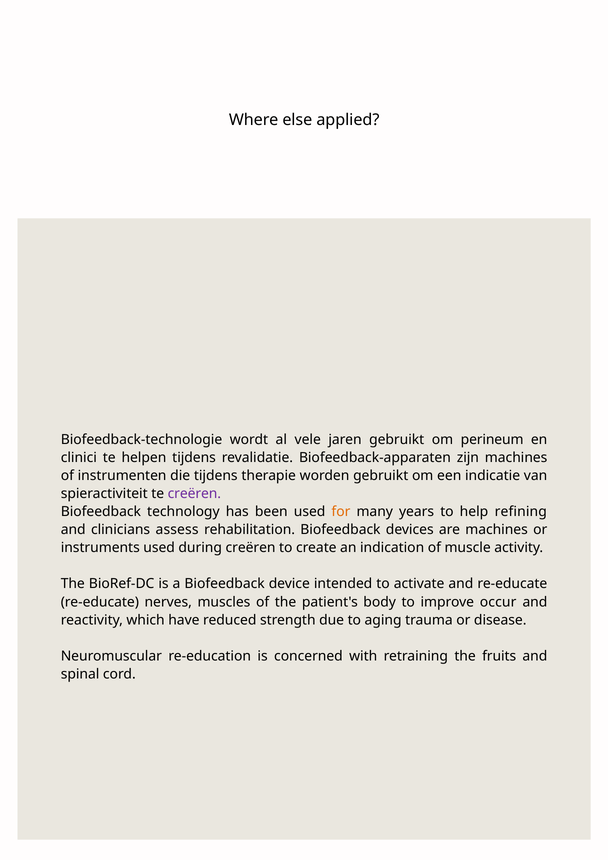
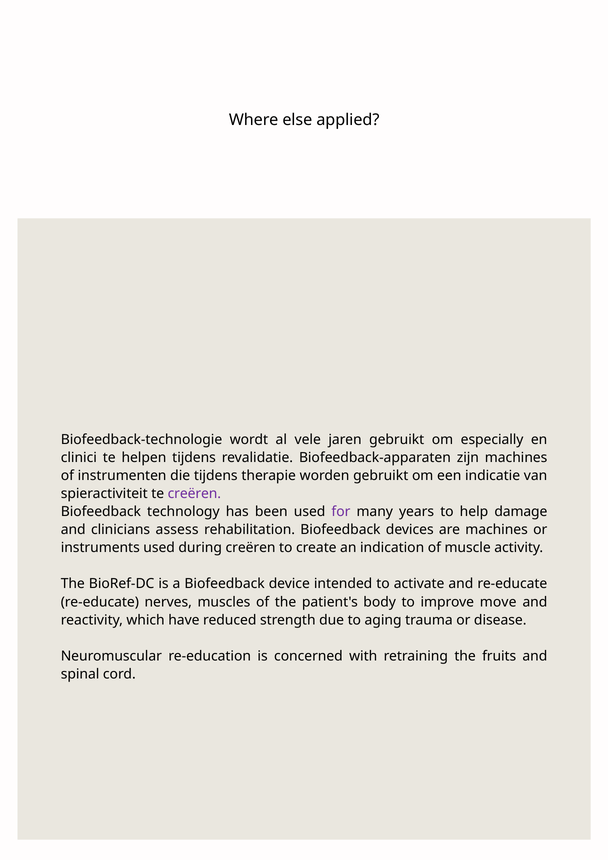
perineum: perineum -> especially (492, 440)
for colour: orange -> purple (341, 512)
refining: refining -> damage (521, 512)
occur: occur -> move (498, 602)
